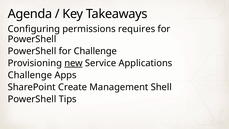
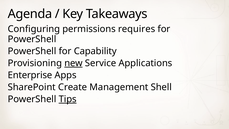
for Challenge: Challenge -> Capability (95, 51)
Challenge: Challenge -> Enterprise (30, 75)
Tips underline: none -> present (68, 99)
